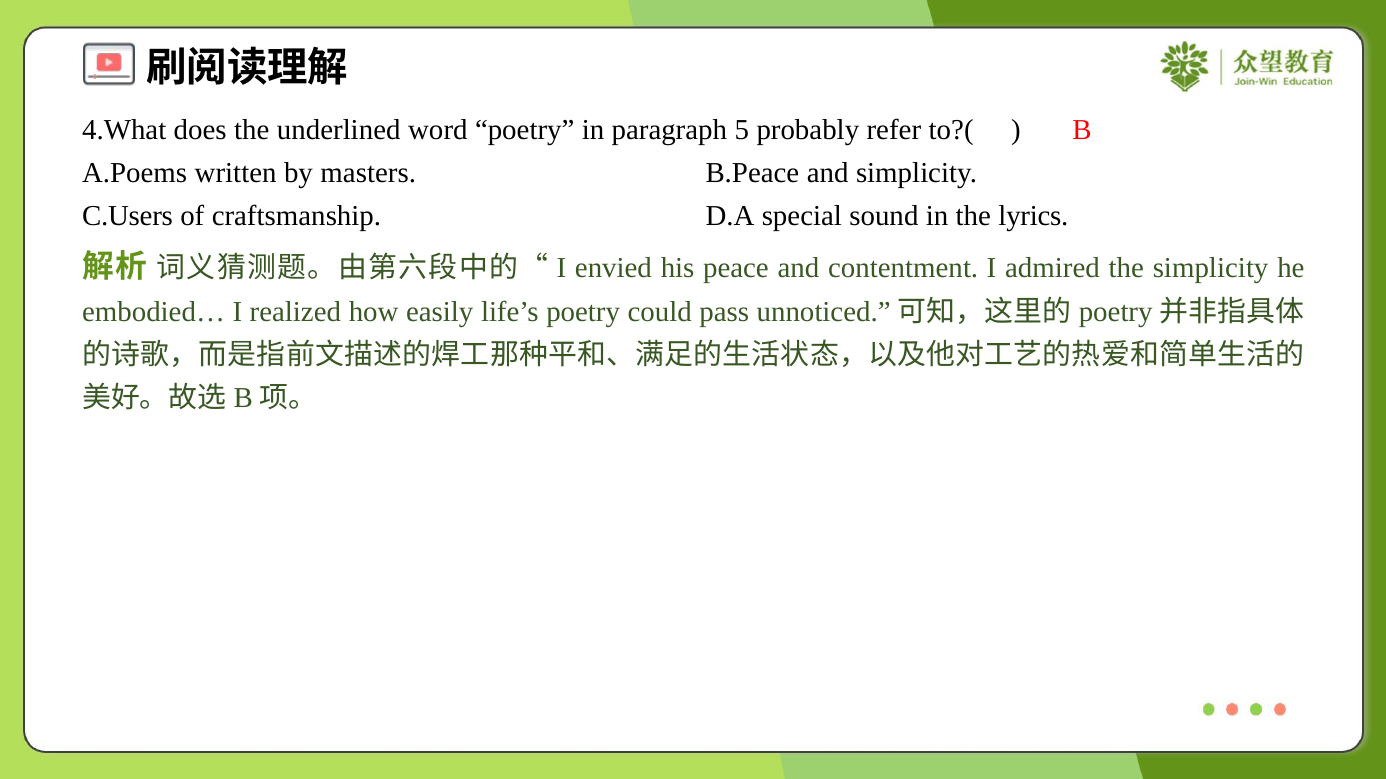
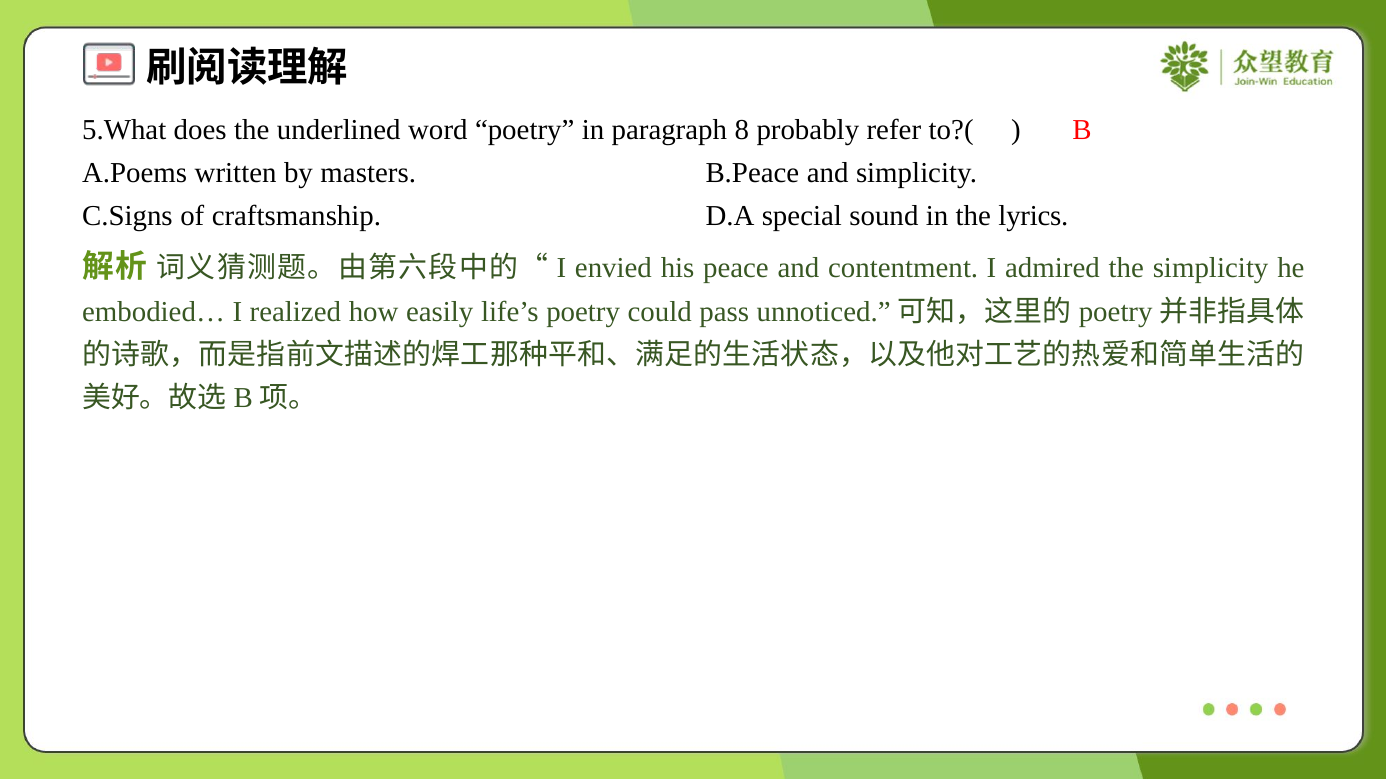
4.What: 4.What -> 5.What (124, 130)
5: 5 -> 8 (742, 130)
C.Users: C.Users -> C.Signs (127, 217)
